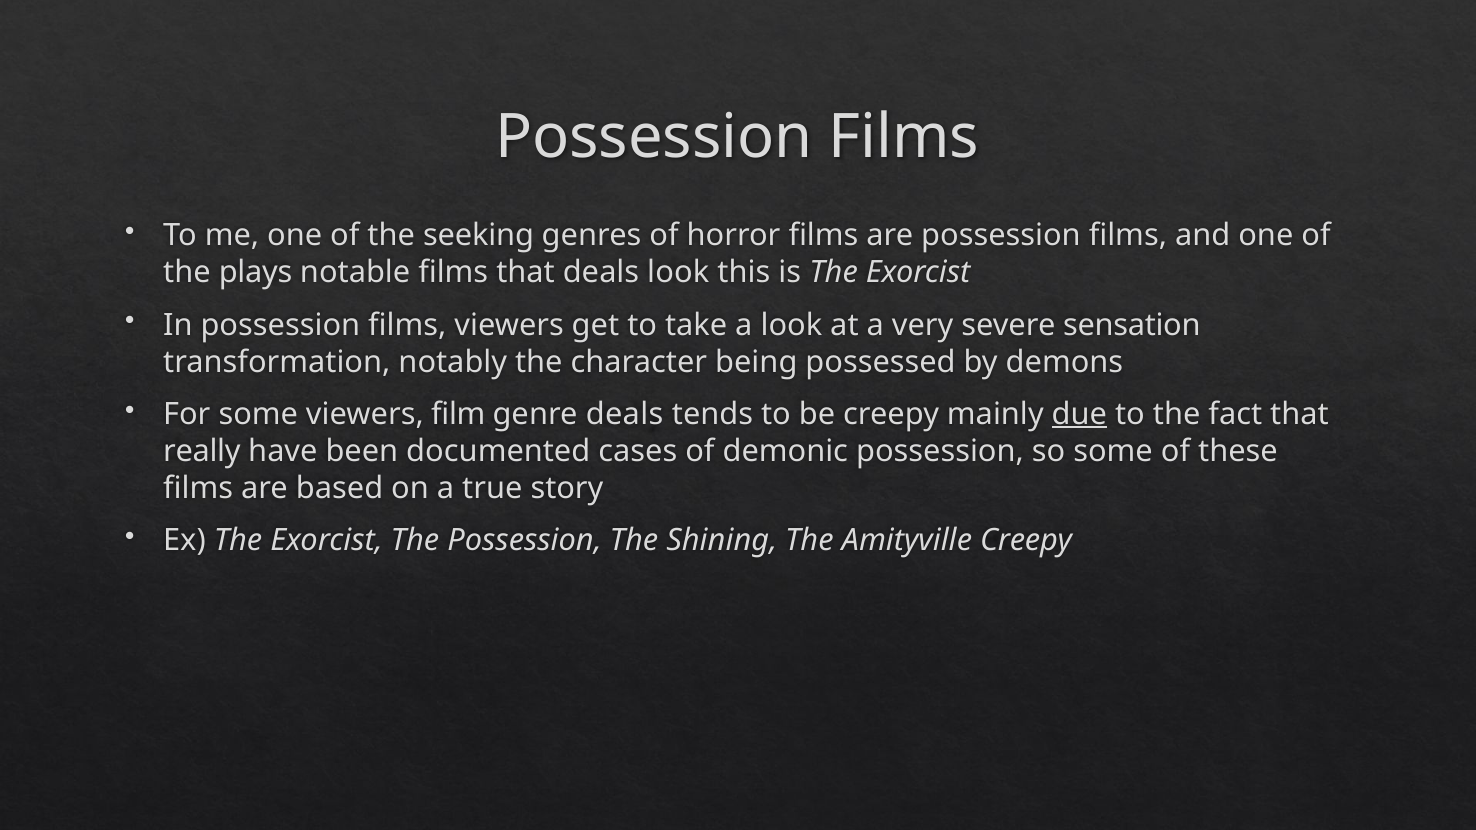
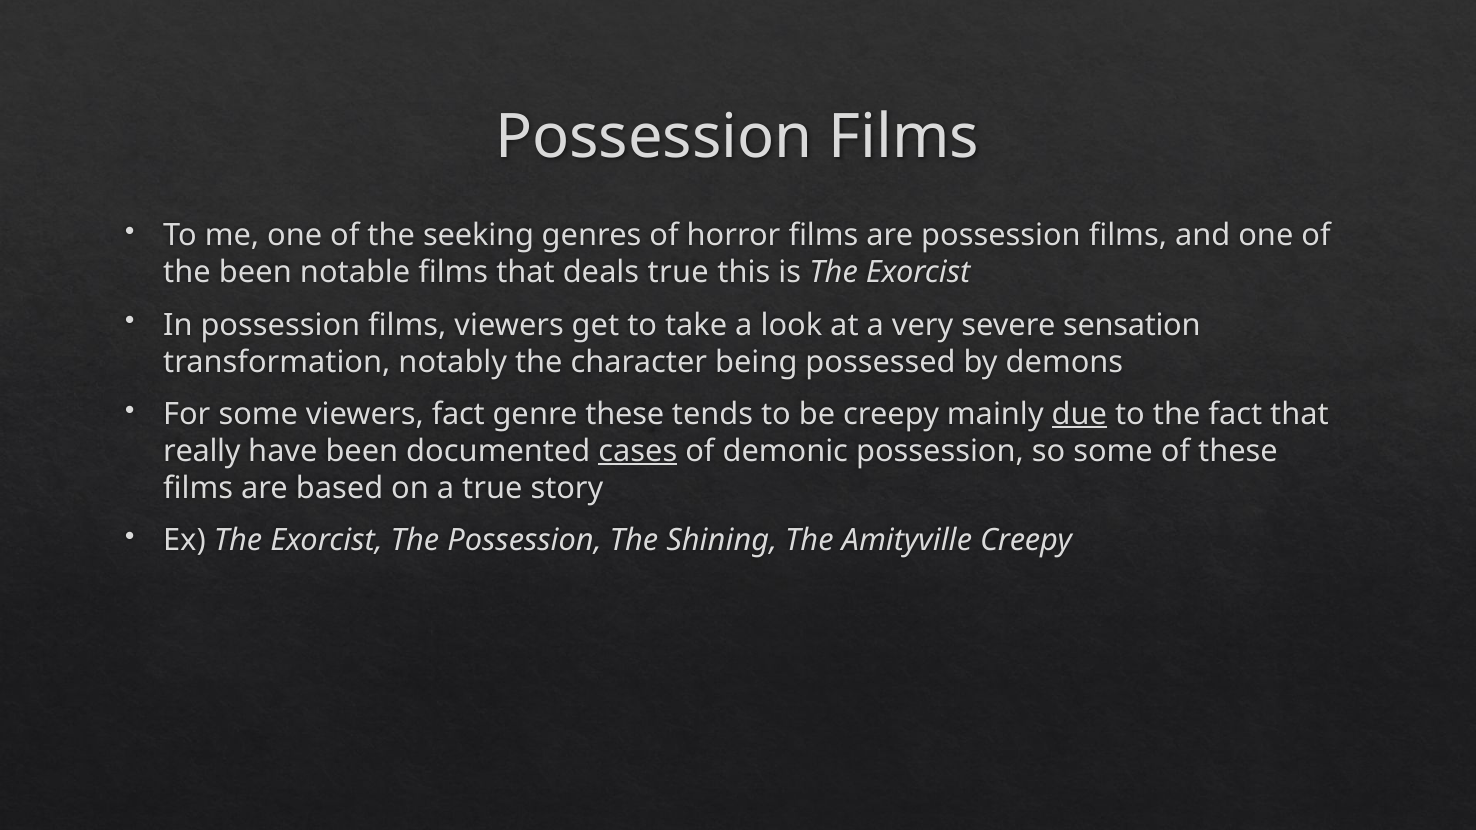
the plays: plays -> been (255, 273)
deals look: look -> true (678, 273)
viewers film: film -> fact (458, 414)
genre deals: deals -> these (625, 414)
cases underline: none -> present (638, 451)
